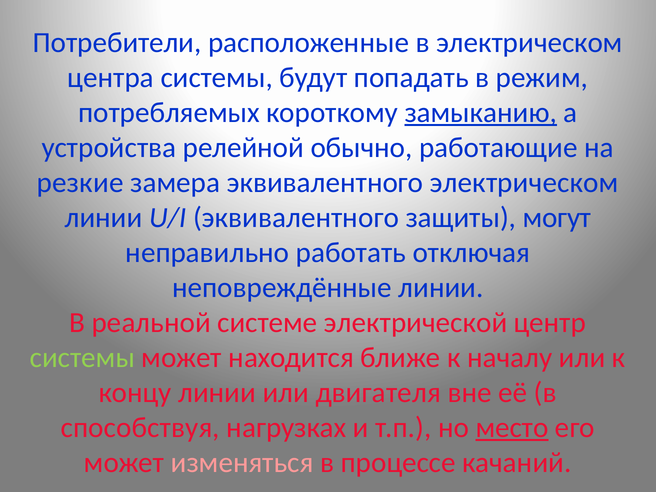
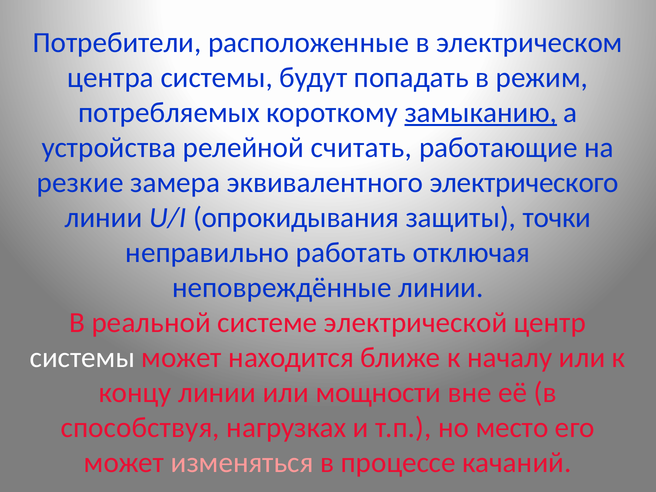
обычно: обычно -> считать (361, 148)
эквивалентного электрическом: электрическом -> электрического (524, 183)
U/I эквивалентного: эквивалентного -> опрокидывания (296, 217)
могут: могут -> точки (557, 217)
системы colour: light green -> white (82, 357)
двигателя: двигателя -> мощности (378, 392)
место underline: present -> none (512, 427)
